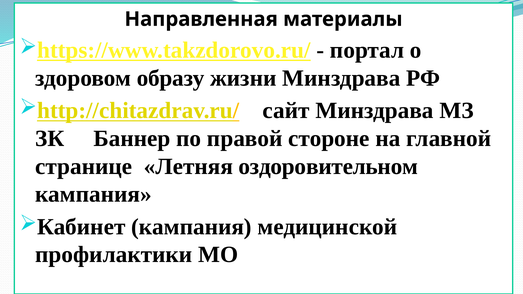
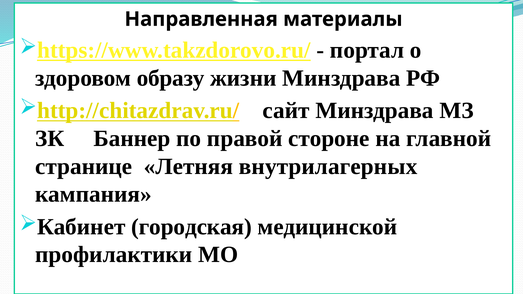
оздоровительном: оздоровительном -> внутрилагерных (328, 166)
кампания: кампания -> городская (192, 227)
